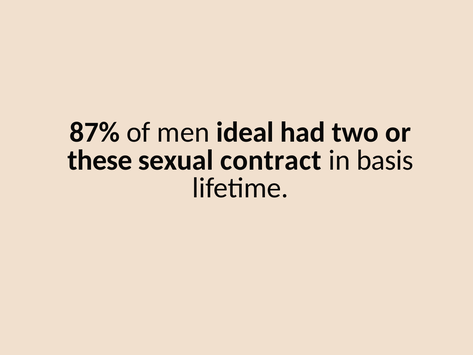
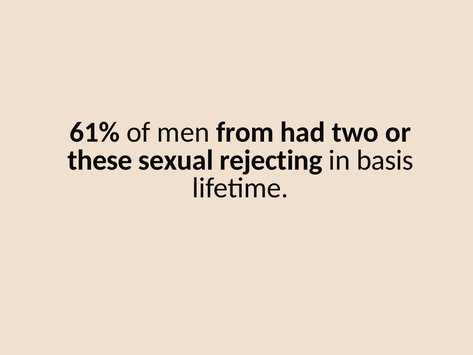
87%: 87% -> 61% (95, 132)
ideal: ideal -> from (245, 132)
contract: contract -> rejecting (271, 160)
